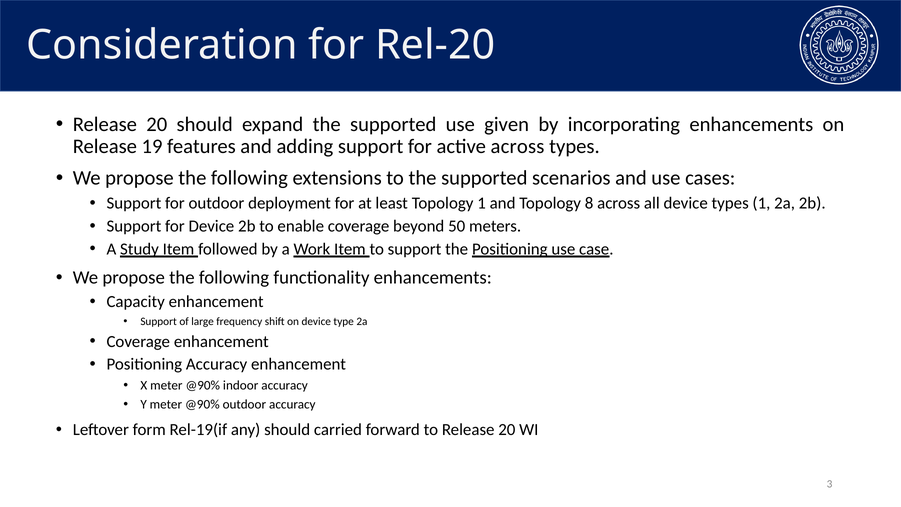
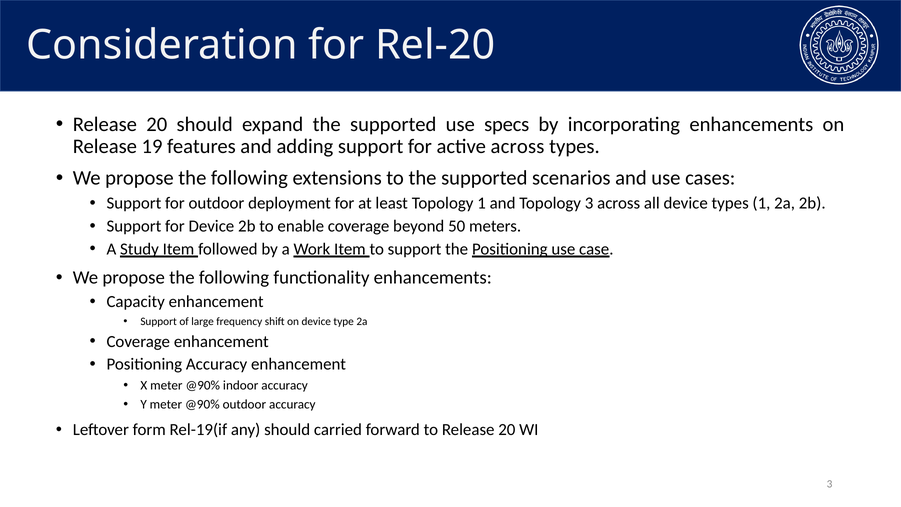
given: given -> specs (507, 124)
Topology 8: 8 -> 3 (589, 203)
